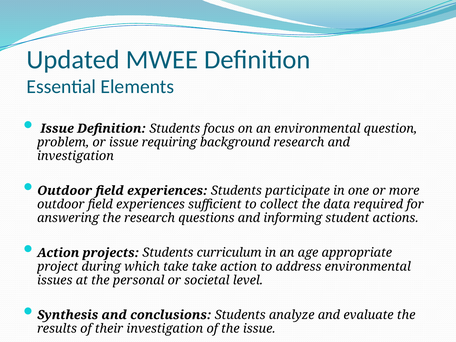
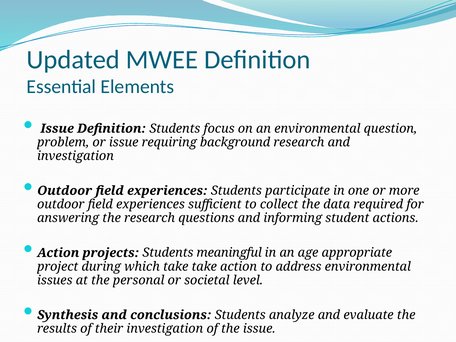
curriculum: curriculum -> meaningful (229, 253)
